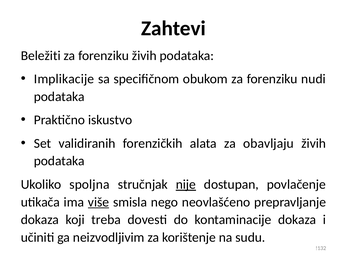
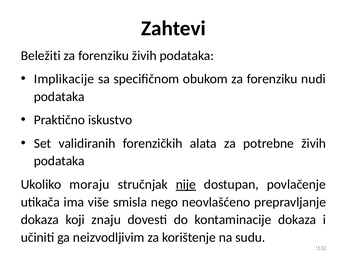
obavljaju: obavljaju -> potrebne (269, 144)
spoljna: spoljna -> moraju (89, 185)
više underline: present -> none (99, 202)
treba: treba -> znaju (106, 220)
